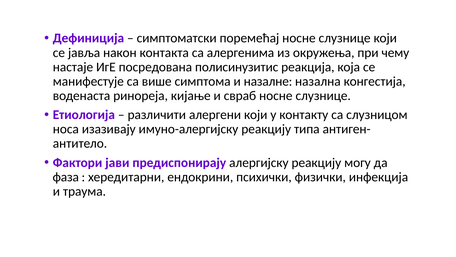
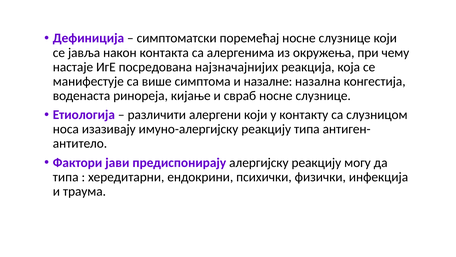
полисинузитис: полисинузитис -> најзначајнијих (237, 67)
фаза: фаза -> типа (66, 177)
